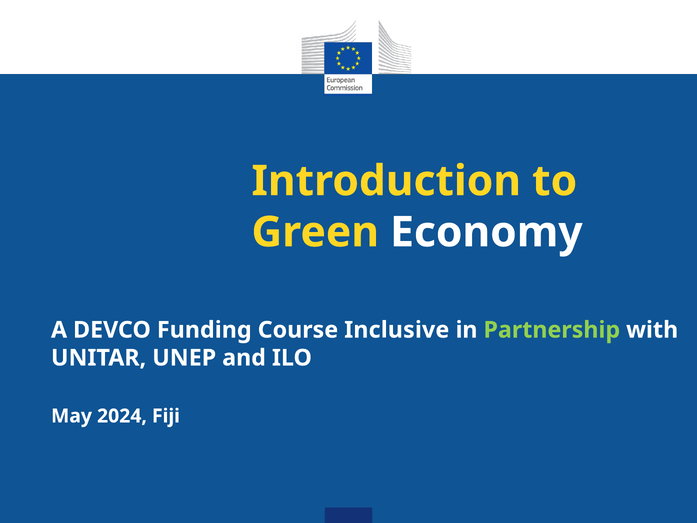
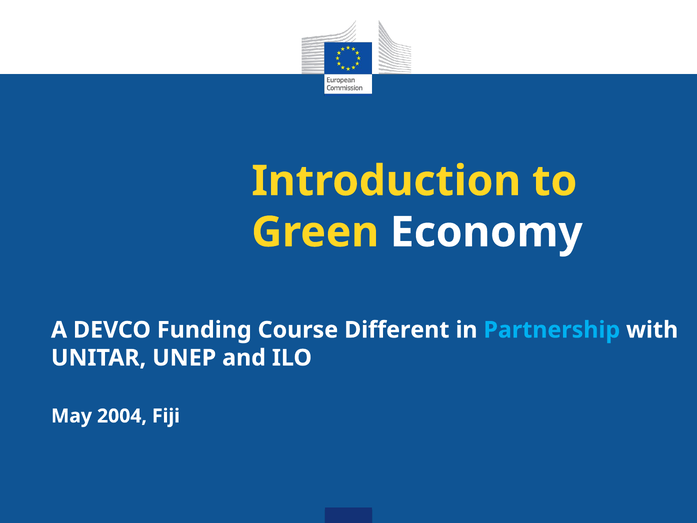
Inclusive: Inclusive -> Different (397, 330)
Partnership colour: light green -> light blue (552, 330)
2024: 2024 -> 2004 (122, 416)
